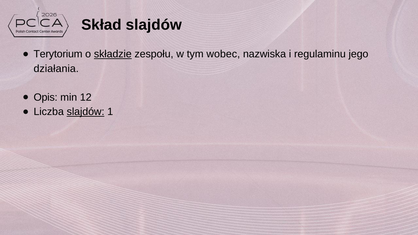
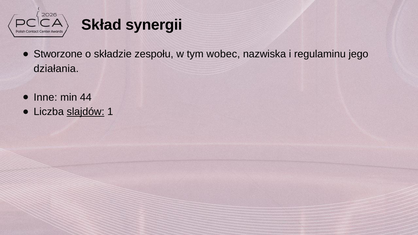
Skład slajdów: slajdów -> synergii (154, 25)
Terytorium: Terytorium -> Stworzone (58, 54)
składzie underline: present -> none (113, 54)
Opis: Opis -> Inne (45, 97)
12: 12 -> 44 (86, 97)
